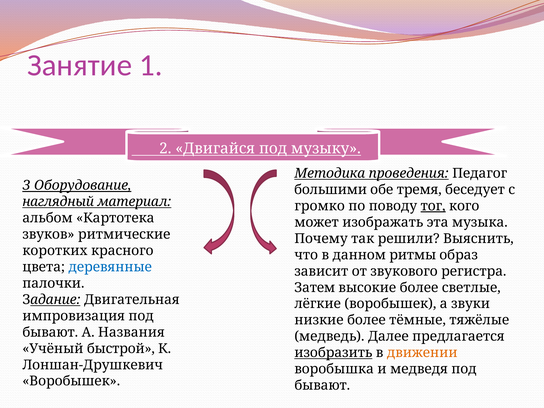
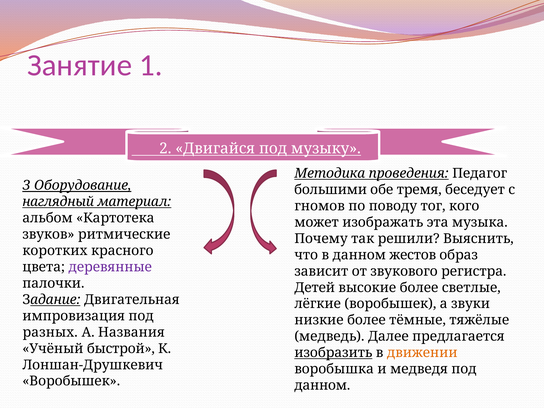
громко: громко -> гномов (320, 206)
тог underline: present -> none (433, 206)
ритмы: ритмы -> жестов (413, 255)
деревянные colour: blue -> purple (110, 267)
Затем: Затем -> Детей (315, 288)
бывают: бывают -> разных (50, 332)
бывают: бывают -> данном (322, 385)
